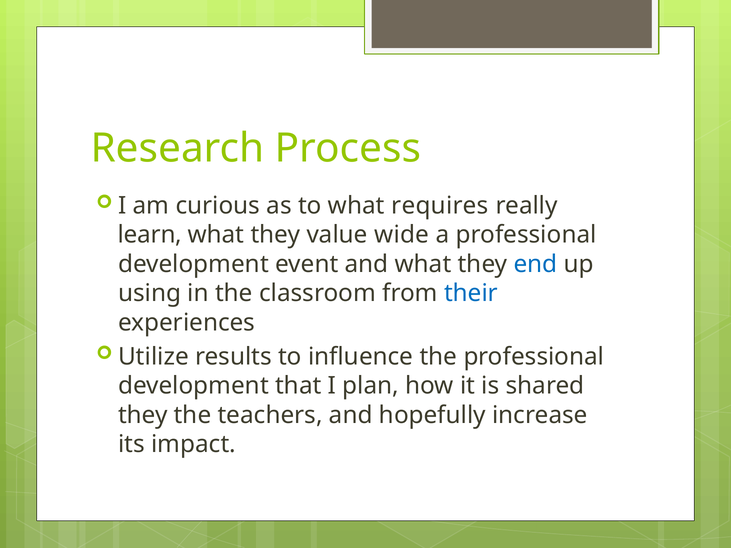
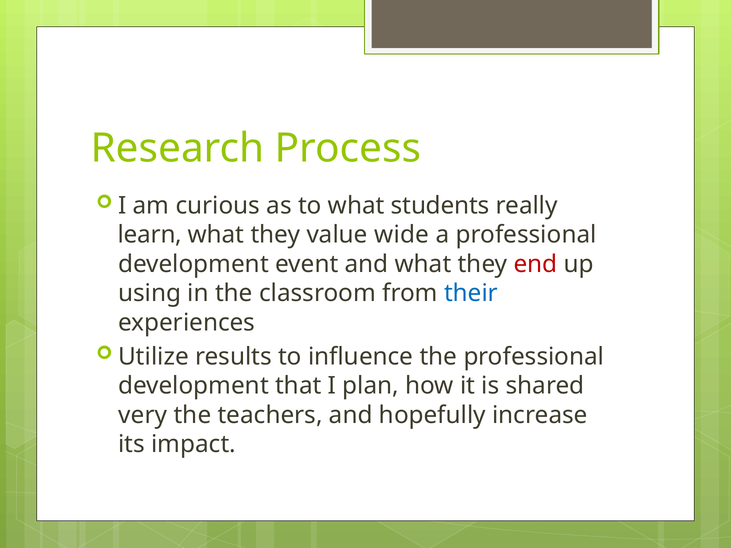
requires: requires -> students (440, 206)
end colour: blue -> red (535, 264)
they: they -> very (143, 415)
